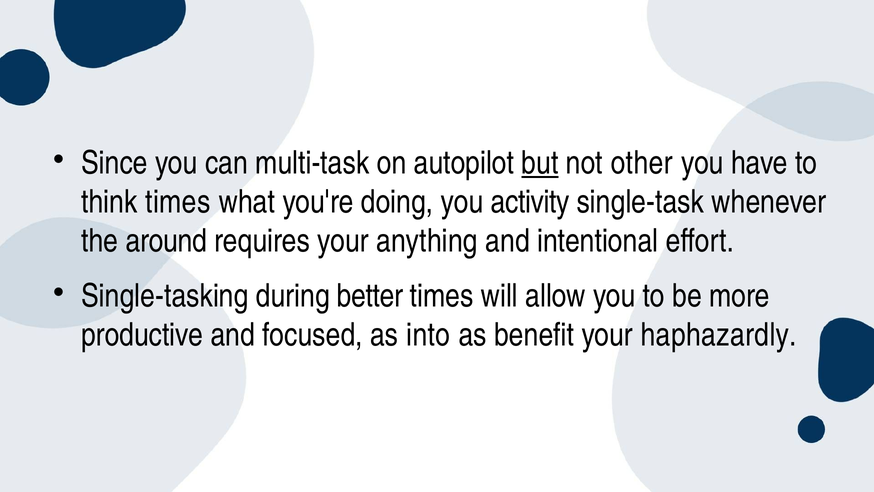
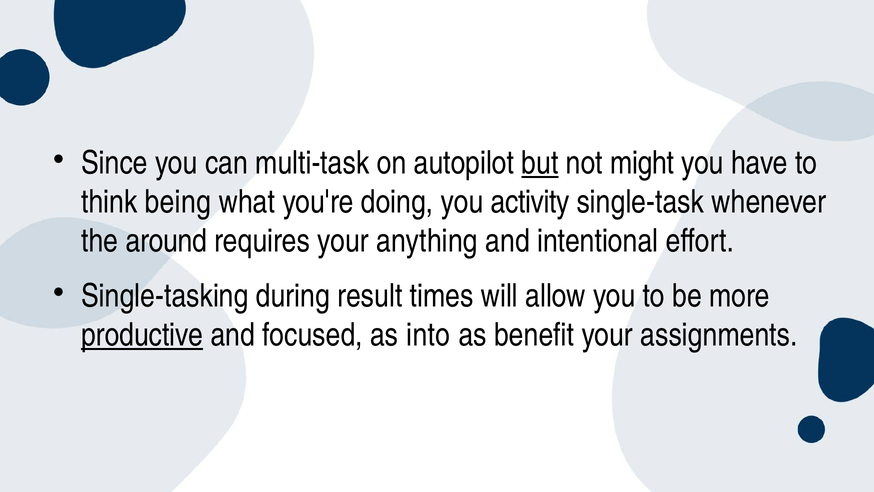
other: other -> might (642, 163)
think times: times -> being (178, 202)
better: better -> result (370, 296)
productive underline: none -> present (142, 335)
haphazardly: haphazardly -> assignments (719, 335)
